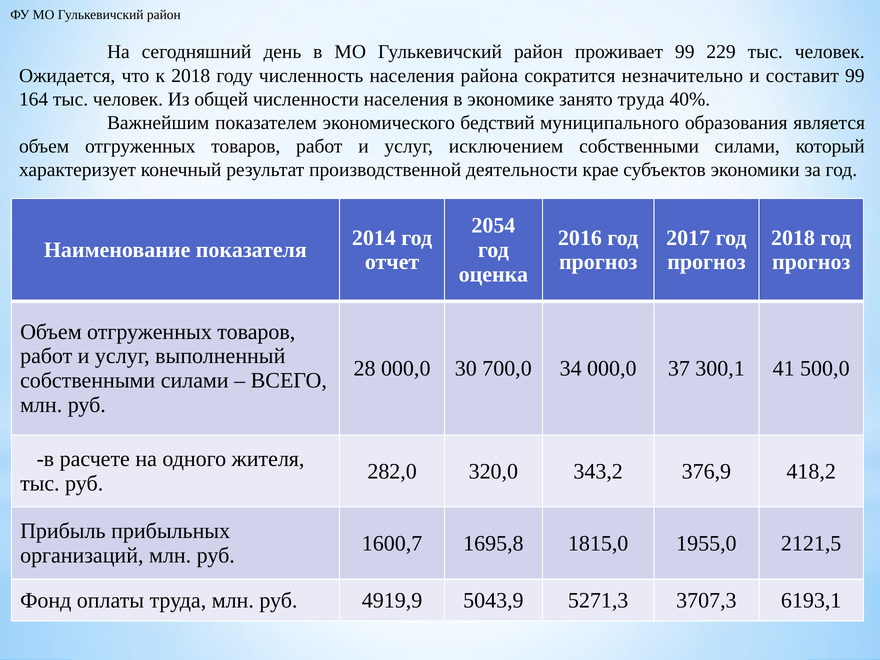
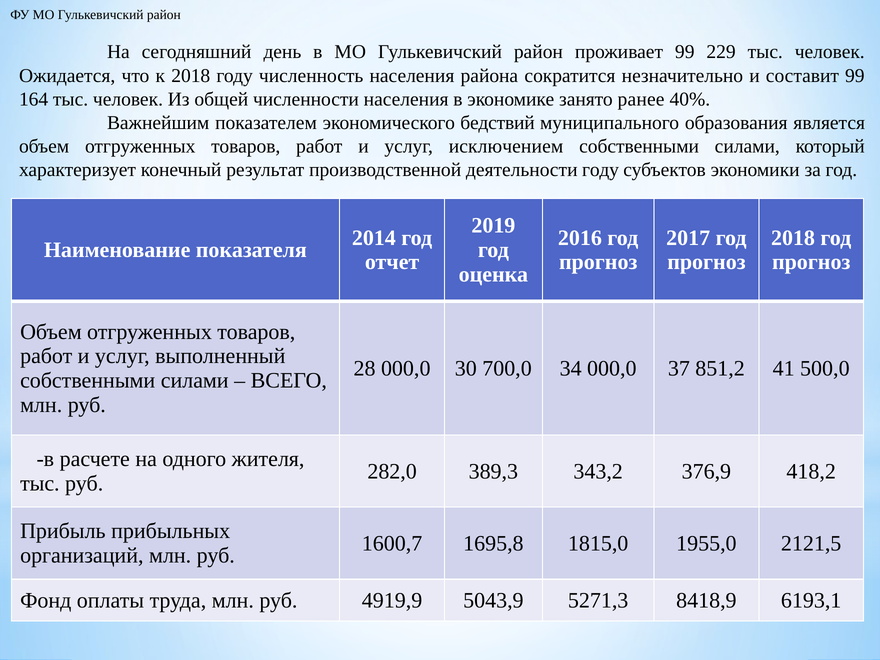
занято труда: труда -> ранее (641, 99)
деятельности крае: крае -> году (601, 170)
2054: 2054 -> 2019 (493, 226)
300,1: 300,1 -> 851,2 (720, 368)
320,0: 320,0 -> 389,3 (493, 471)
3707,3: 3707,3 -> 8418,9 (706, 600)
